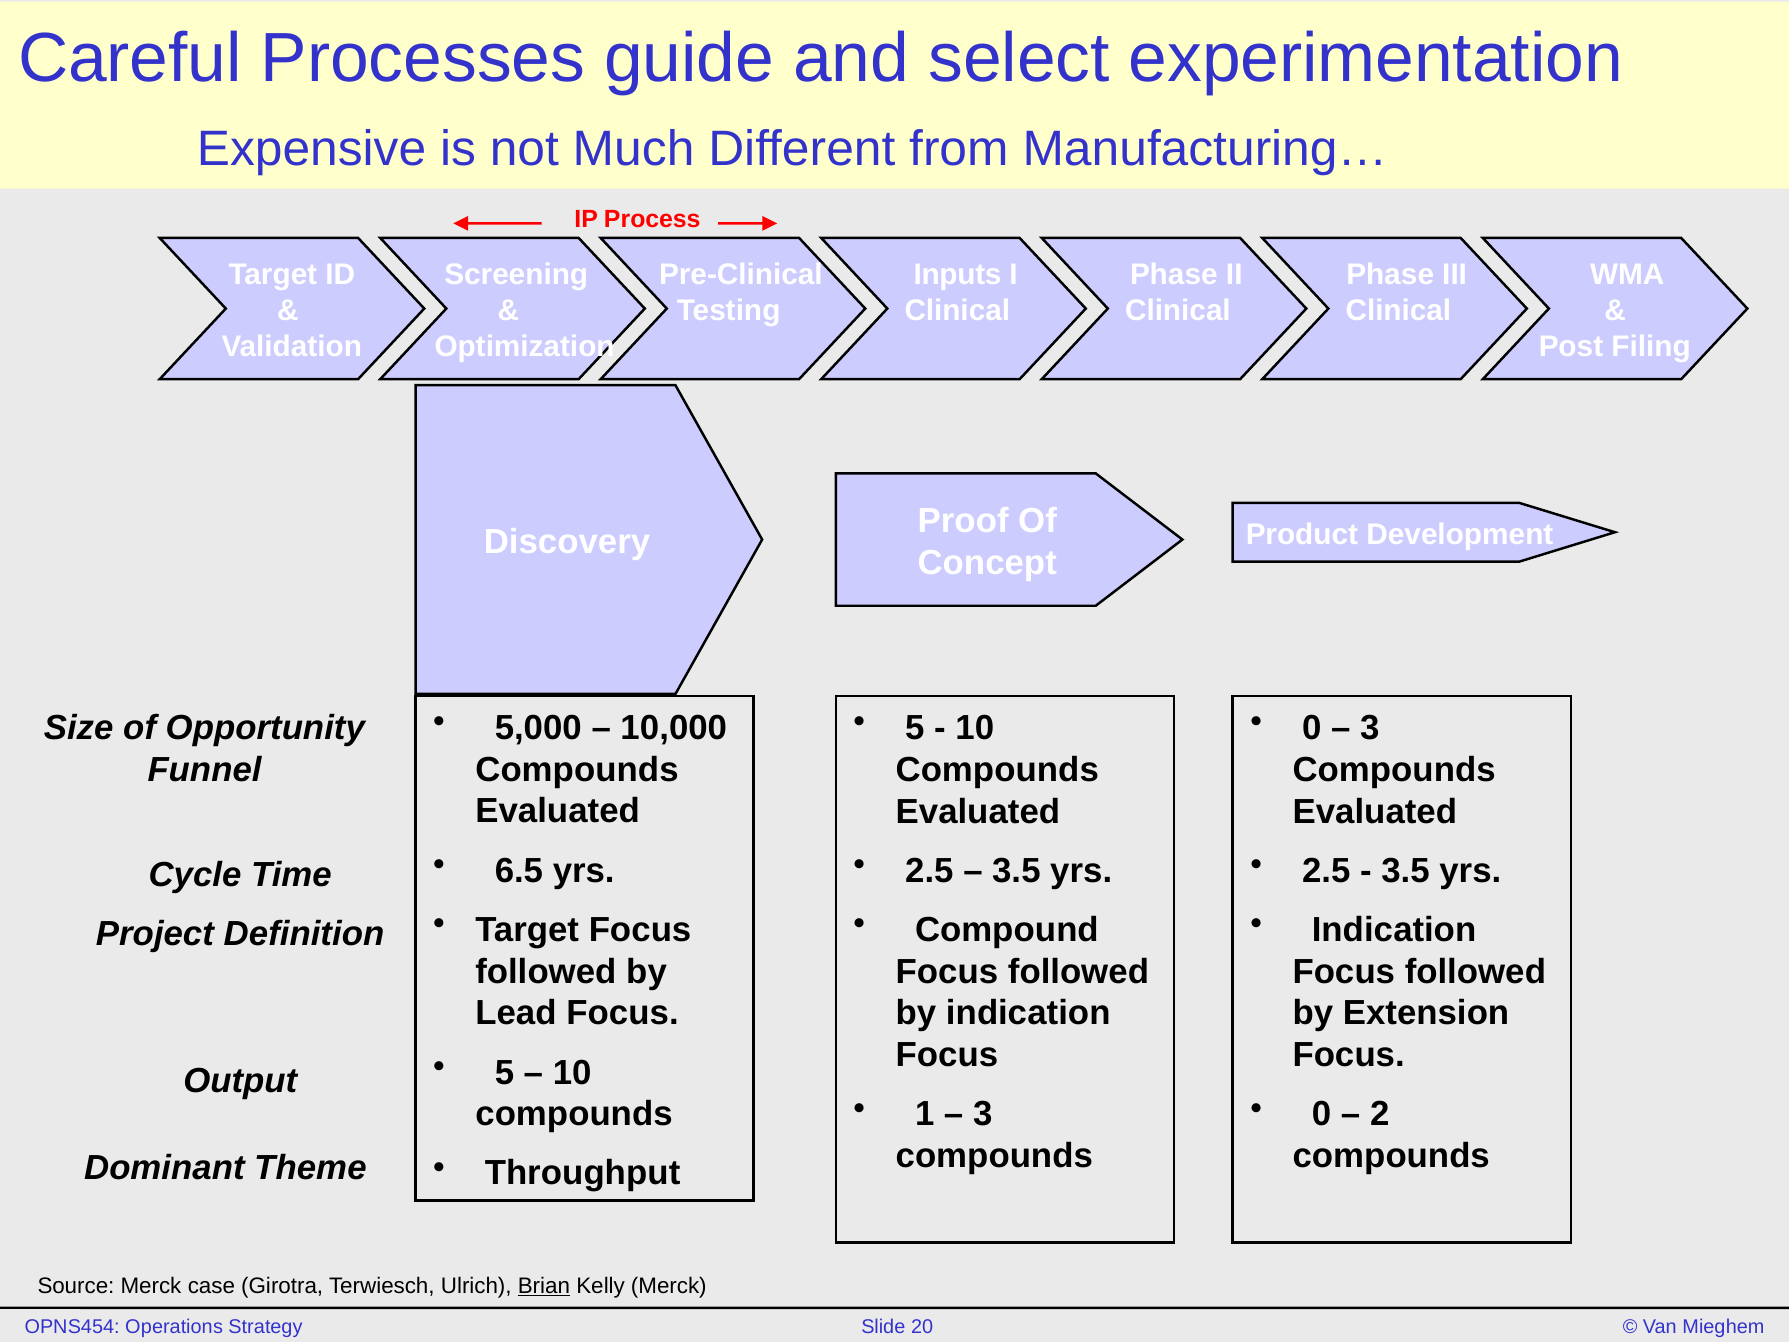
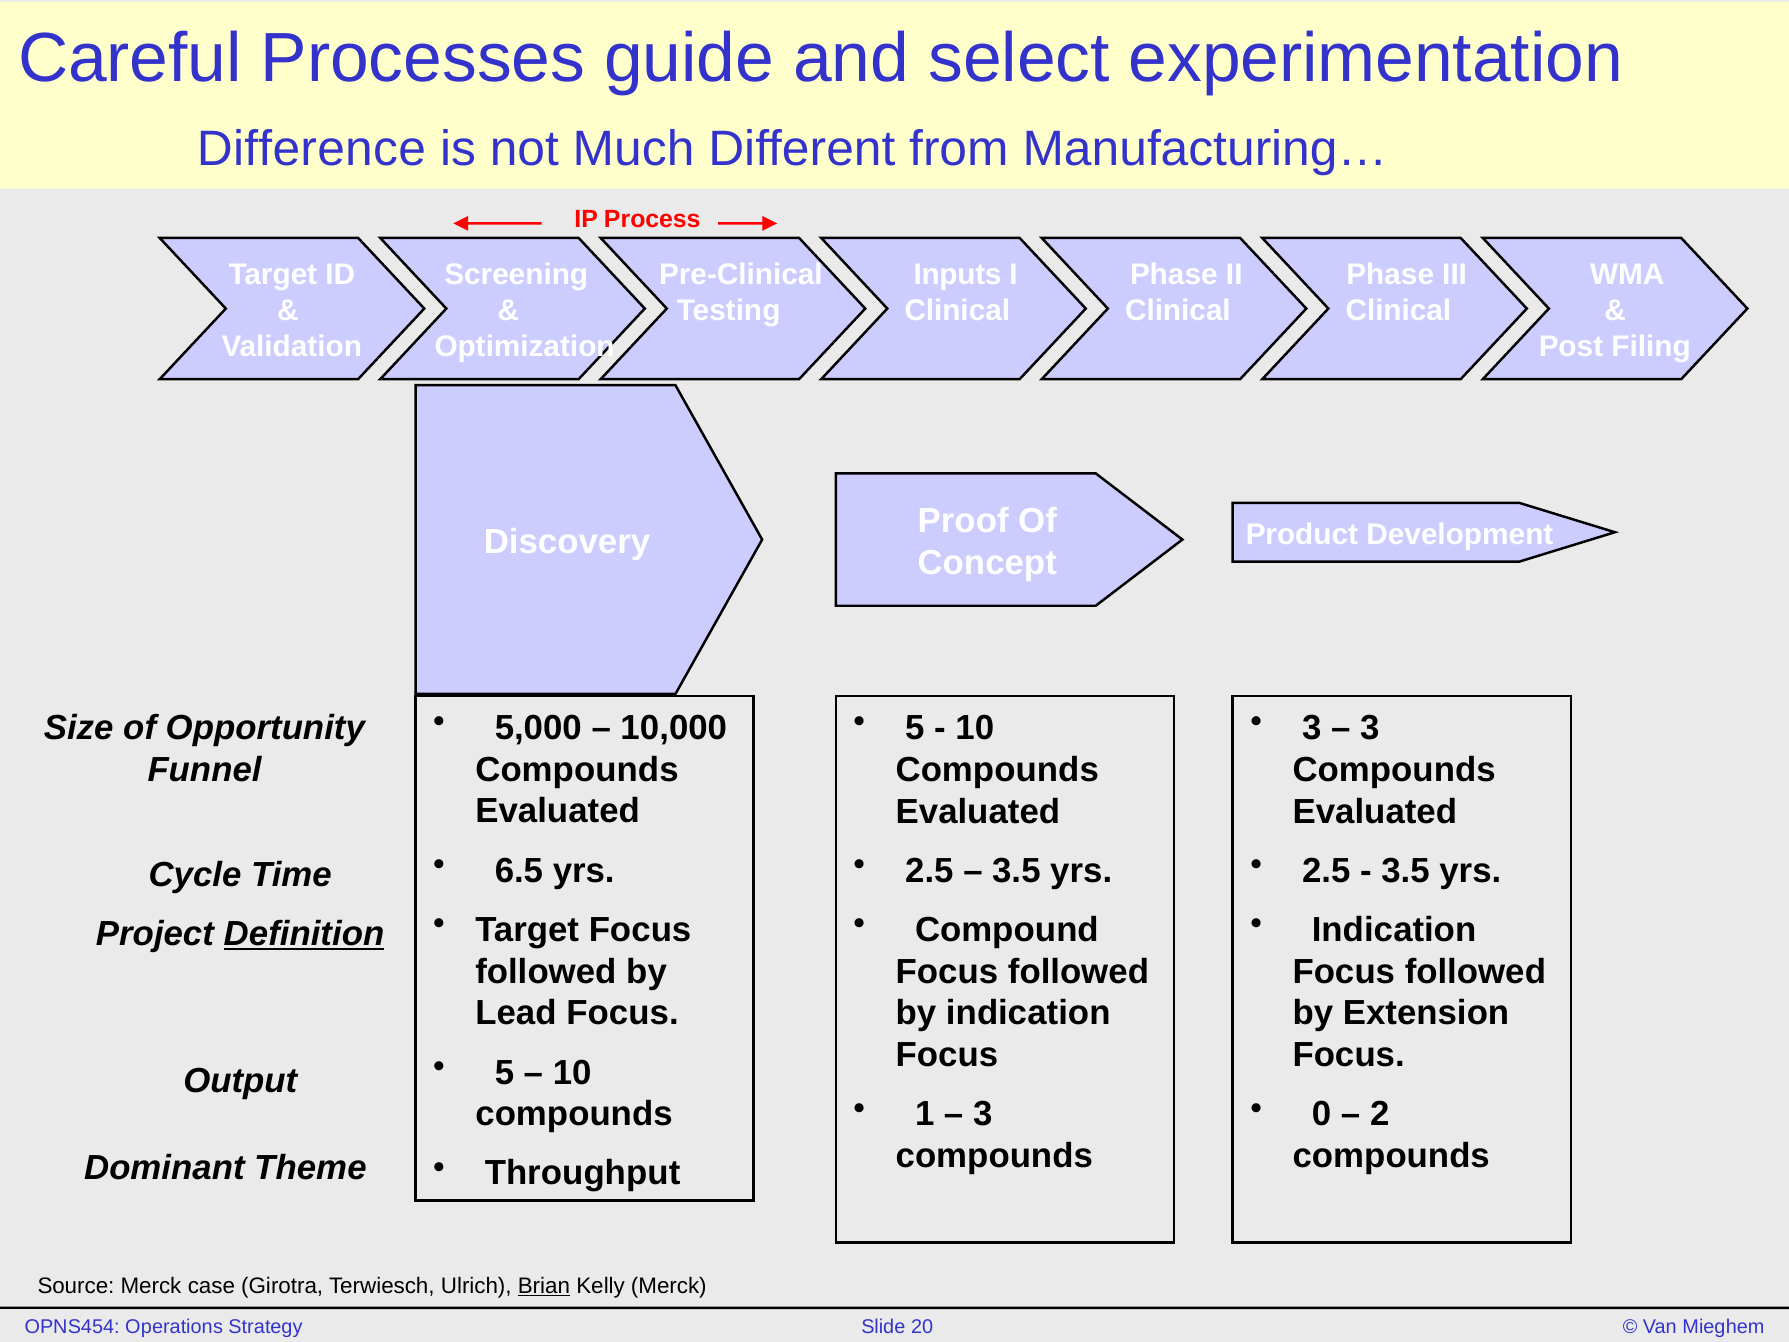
Expensive: Expensive -> Difference (311, 149)
0: 0 -> 3 (1312, 728)
Definition underline: none -> present (304, 934)
